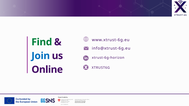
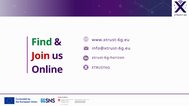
Join colour: blue -> red (41, 56)
